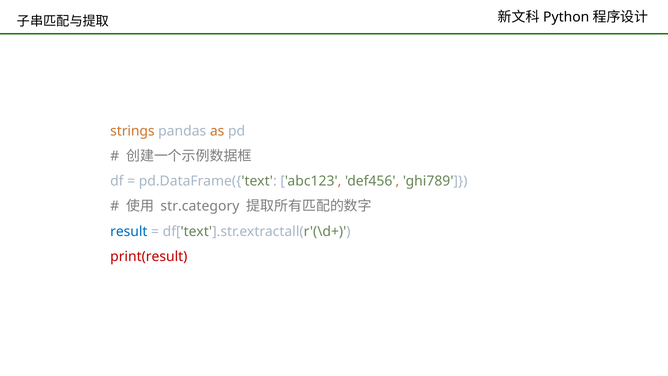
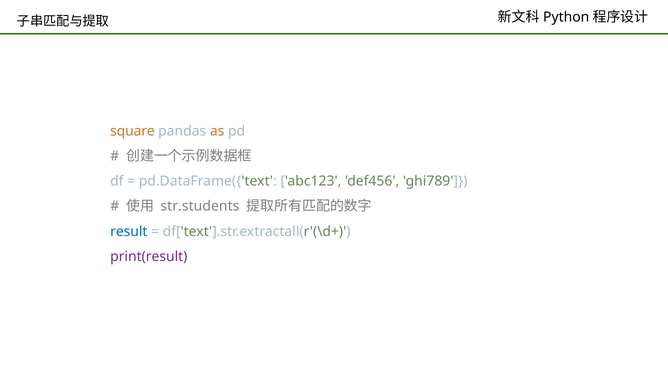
strings: strings -> square (132, 131)
str.category: str.category -> str.students (200, 206)
print(result colour: red -> purple (149, 256)
